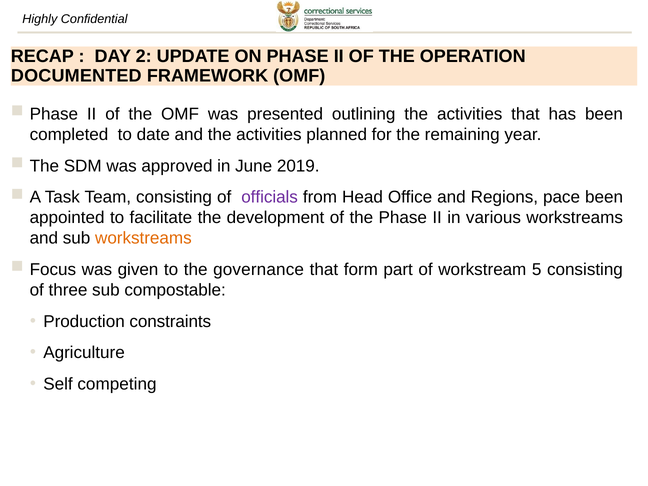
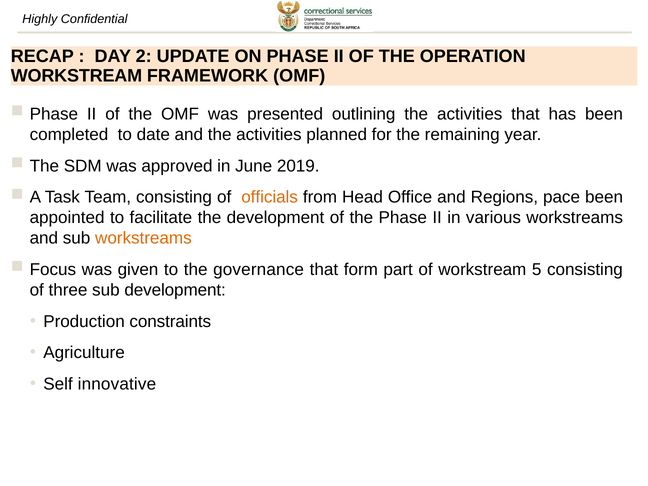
DOCUMENTED: DOCUMENTED -> WORKSTREAM (76, 76)
officials colour: purple -> orange (270, 197)
sub compostable: compostable -> development (175, 290)
competing: competing -> innovative (117, 384)
